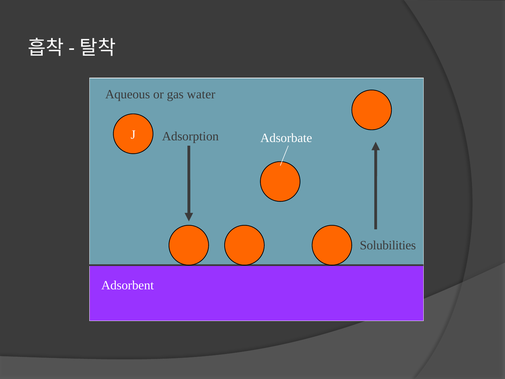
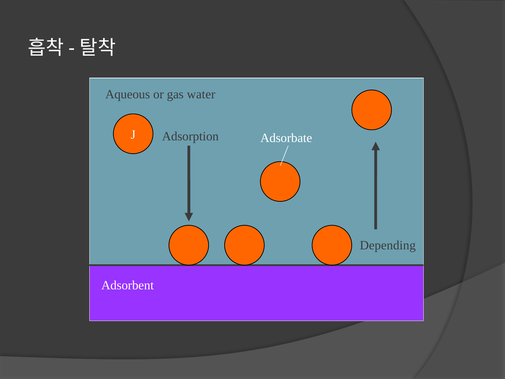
Solubilities: Solubilities -> Depending (388, 245)
